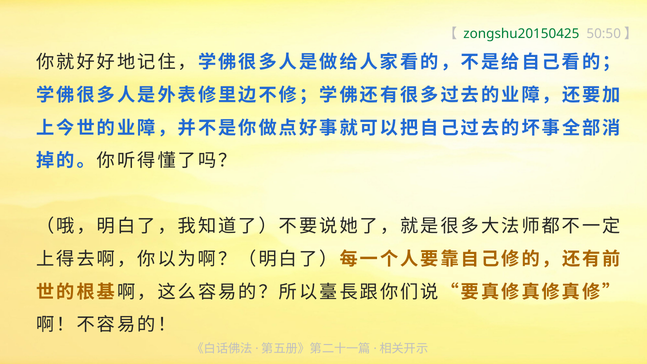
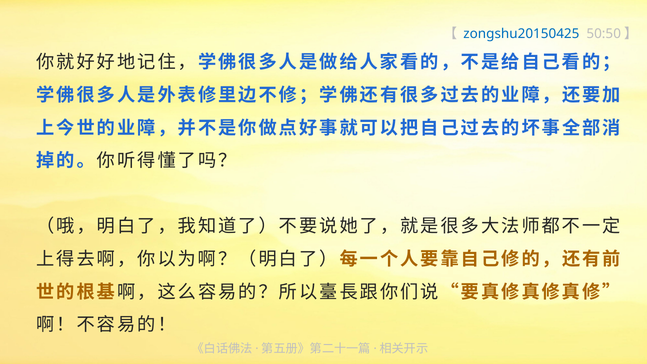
zongshu20150425 colour: green -> blue (521, 34)
